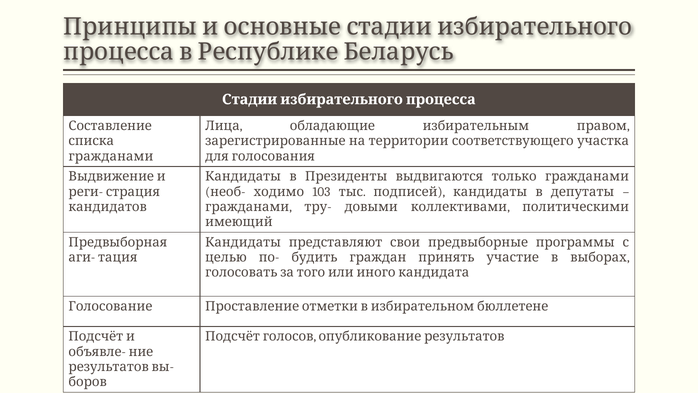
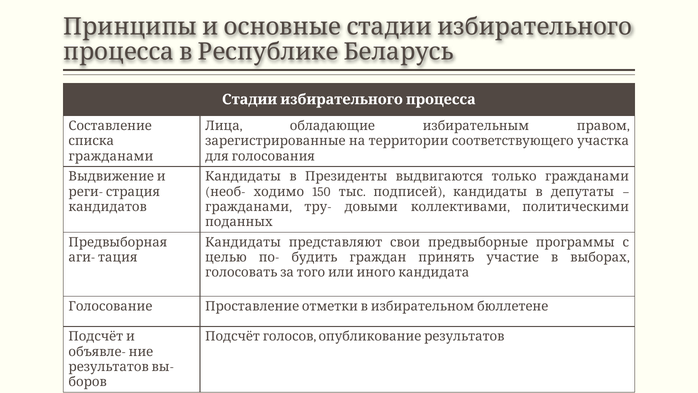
103: 103 -> 150 (321, 191)
имеющий: имеющий -> поданных (239, 222)
